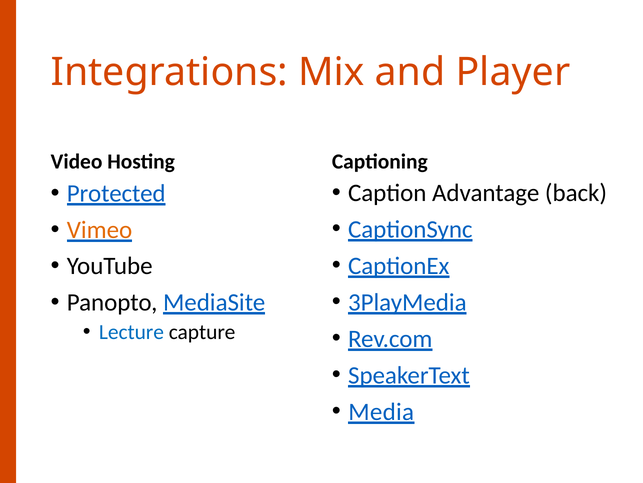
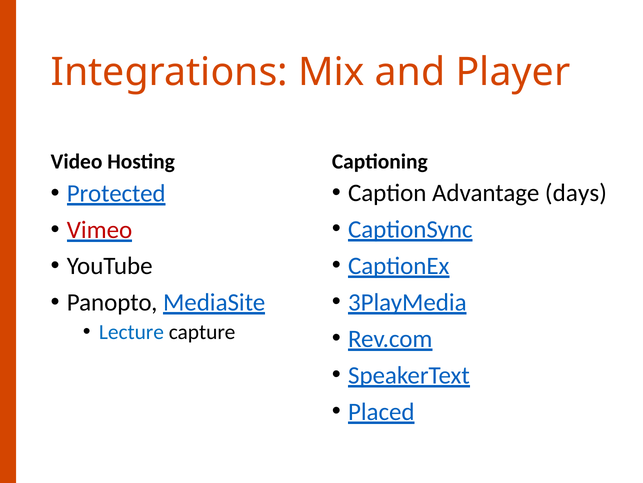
back: back -> days (576, 193)
Vimeo colour: orange -> red (100, 230)
Media: Media -> Placed (381, 411)
